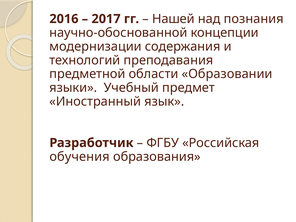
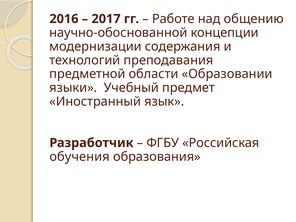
Нашей: Нашей -> Работе (173, 19)
познания: познания -> общению (254, 19)
